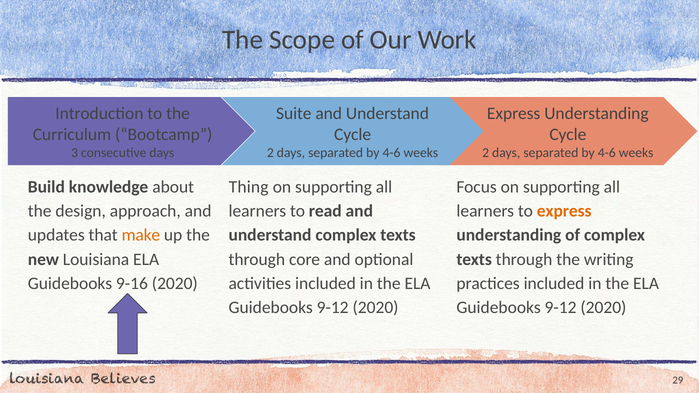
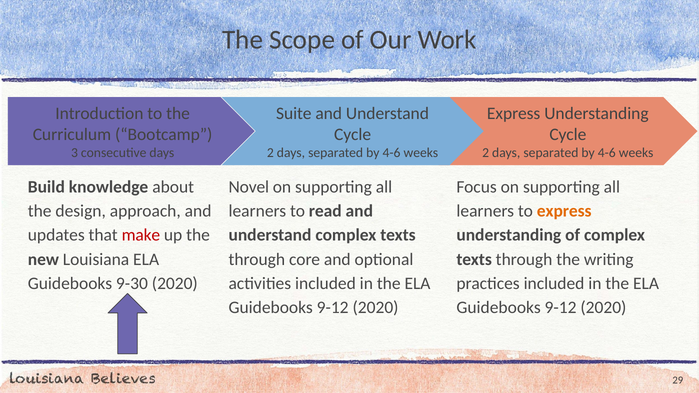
Thing: Thing -> Novel (249, 187)
make colour: orange -> red (141, 235)
9-16: 9-16 -> 9-30 (132, 284)
